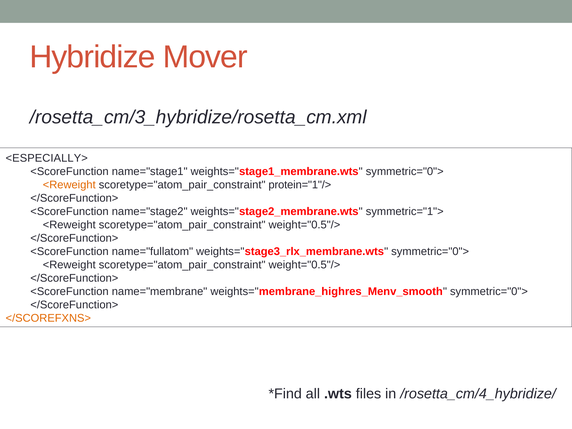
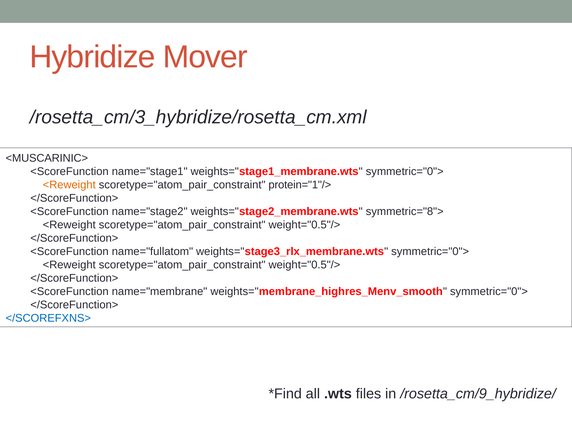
<ESPECIALLY>: <ESPECIALLY> -> <MUSCARINIC> (47, 158)
symmetric="1">: symmetric="1"> -> symmetric="8"> (405, 211)
</SCOREFXNS> colour: orange -> blue (48, 318)
/rosetta_cm/4_hybridize/: /rosetta_cm/4_hybridize/ -> /rosetta_cm/9_hybridize/ (478, 394)
